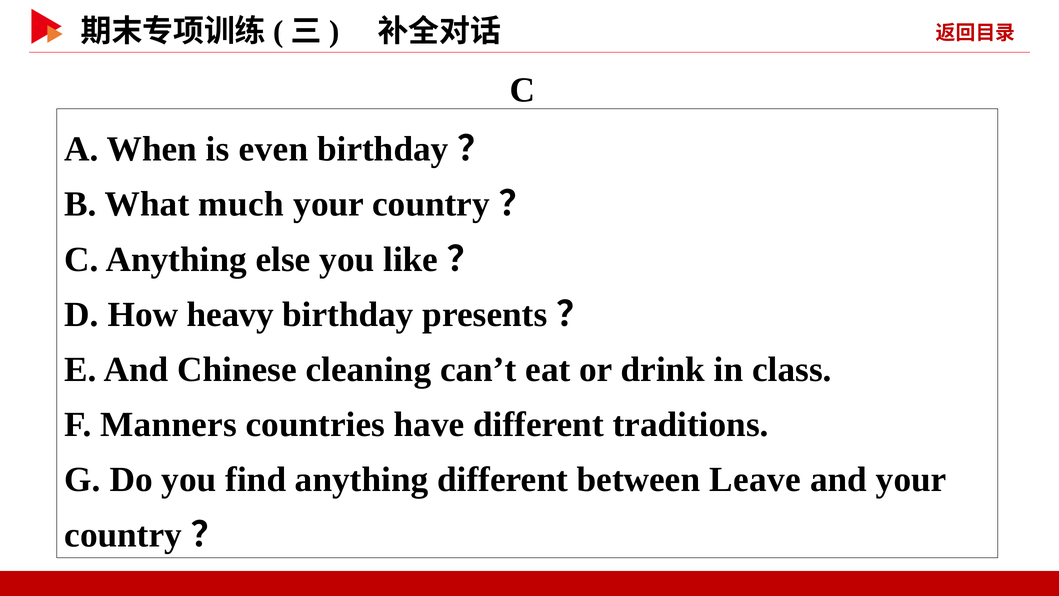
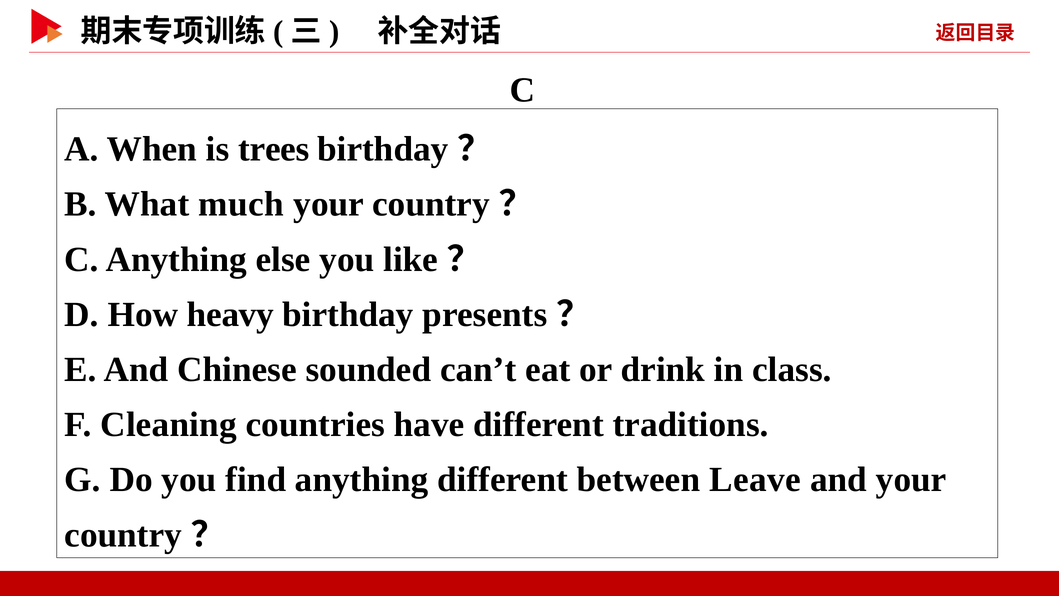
even: even -> trees (274, 149)
cleaning: cleaning -> sounded (368, 369)
Manners: Manners -> Cleaning (169, 424)
